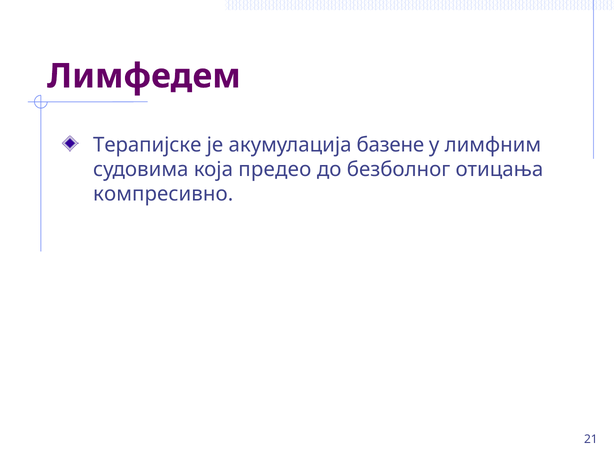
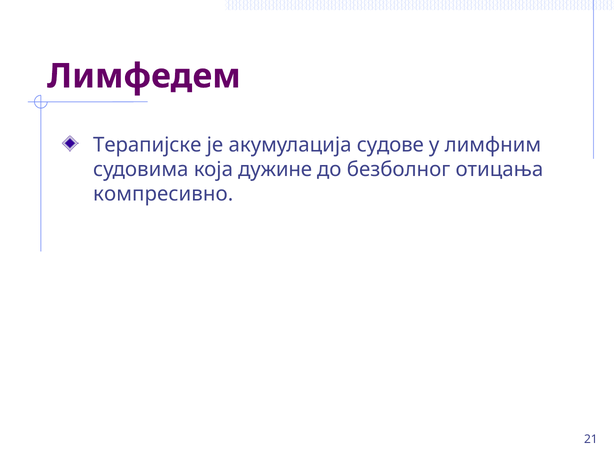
базене: базене -> судове (390, 145)
предео: предео -> дужине (275, 169)
